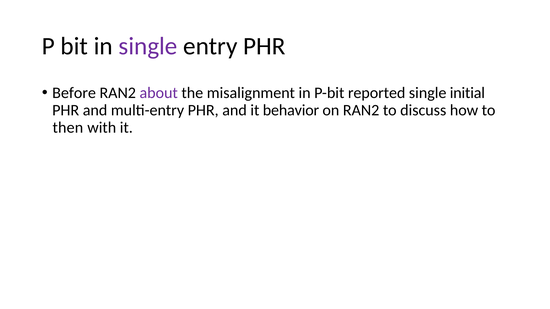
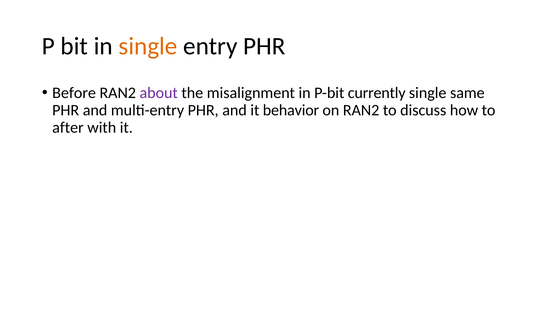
single colour: purple -> orange (148, 46)
reported: reported -> currently (377, 93)
initial: initial -> same (467, 93)
then: then -> after (68, 128)
